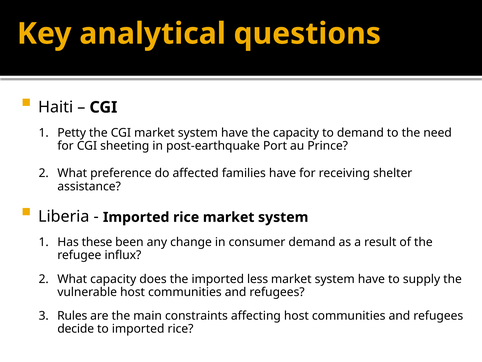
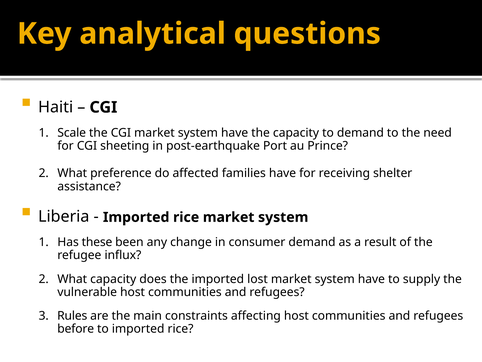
Petty: Petty -> Scale (72, 133)
less: less -> lost (258, 279)
decide: decide -> before (76, 329)
